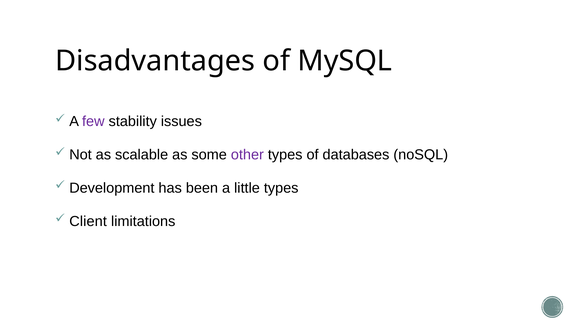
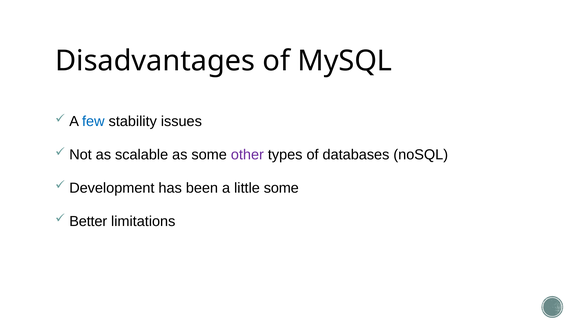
few colour: purple -> blue (93, 121)
little types: types -> some (281, 188)
Client: Client -> Better (88, 221)
